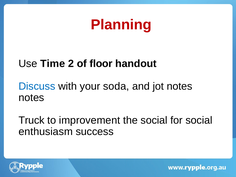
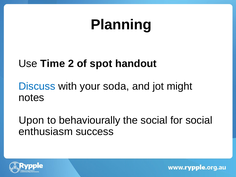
Planning colour: red -> black (121, 25)
floor: floor -> spot (101, 64)
jot notes: notes -> might (180, 86)
Truck: Truck -> Upon (31, 120)
improvement: improvement -> behaviourally (90, 120)
